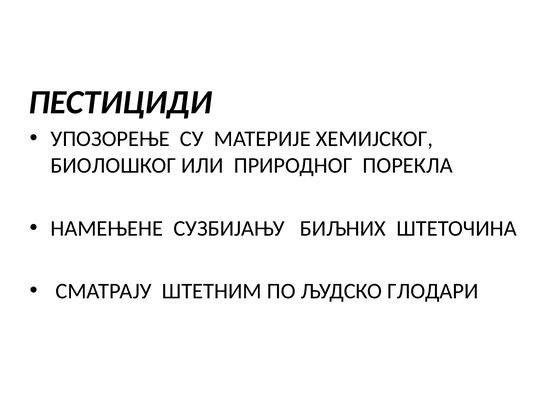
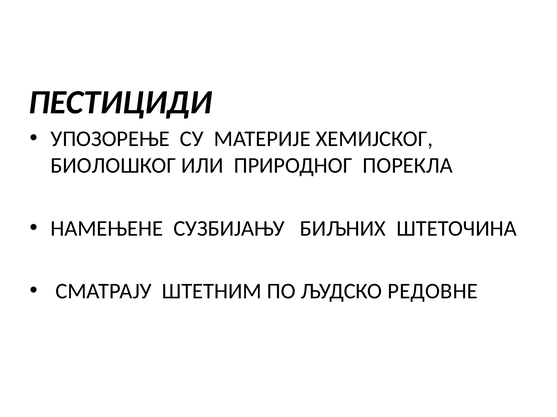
ГЛОДАРИ: ГЛОДАРИ -> РЕДОВНЕ (433, 292)
